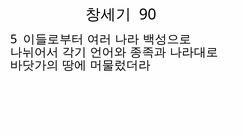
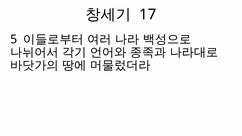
90: 90 -> 17 (148, 15)
